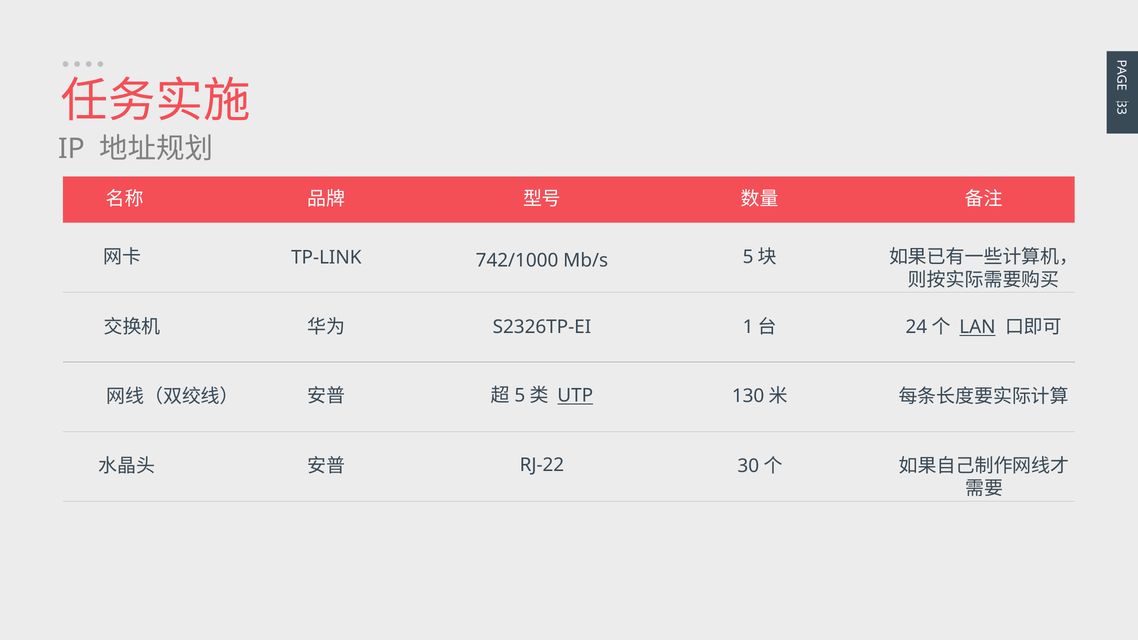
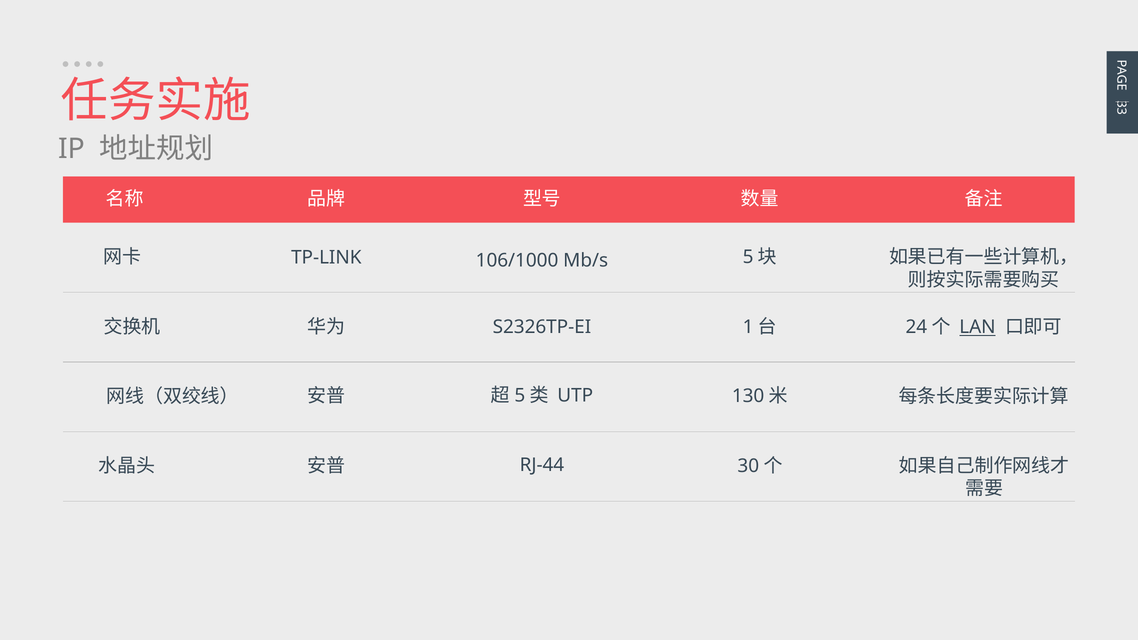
742/1000: 742/1000 -> 106/1000 (517, 261)
UTP underline: present -> none (575, 396)
RJ-22: RJ-22 -> RJ-44 (542, 465)
